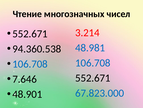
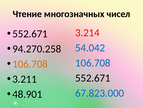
94.360.538: 94.360.538 -> 94.270.258 (37, 49)
48.981: 48.981 -> 54.042 (90, 47)
106.708 colour: blue -> orange (30, 64)
7.646: 7.646 -> 3.211 (25, 79)
